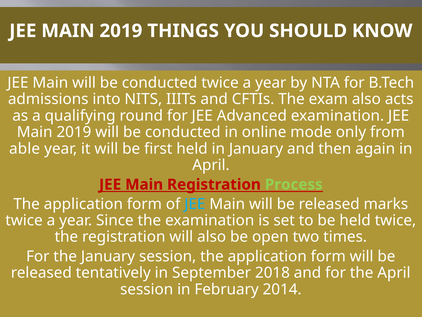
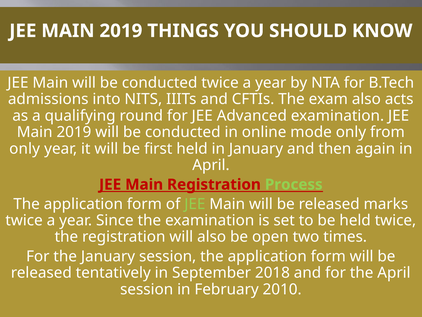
able: able -> only (25, 148)
JEE colour: light blue -> light green (195, 204)
2014: 2014 -> 2010 (282, 289)
